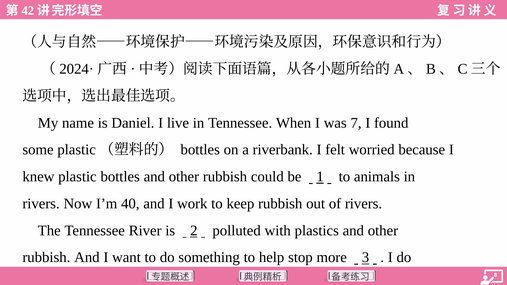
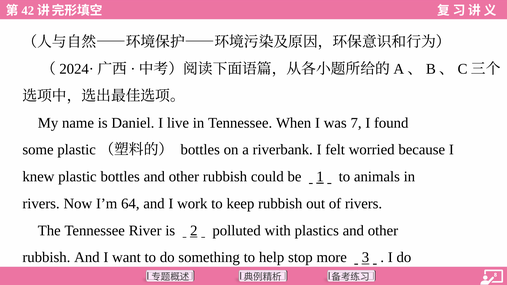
40: 40 -> 64 (130, 204)
